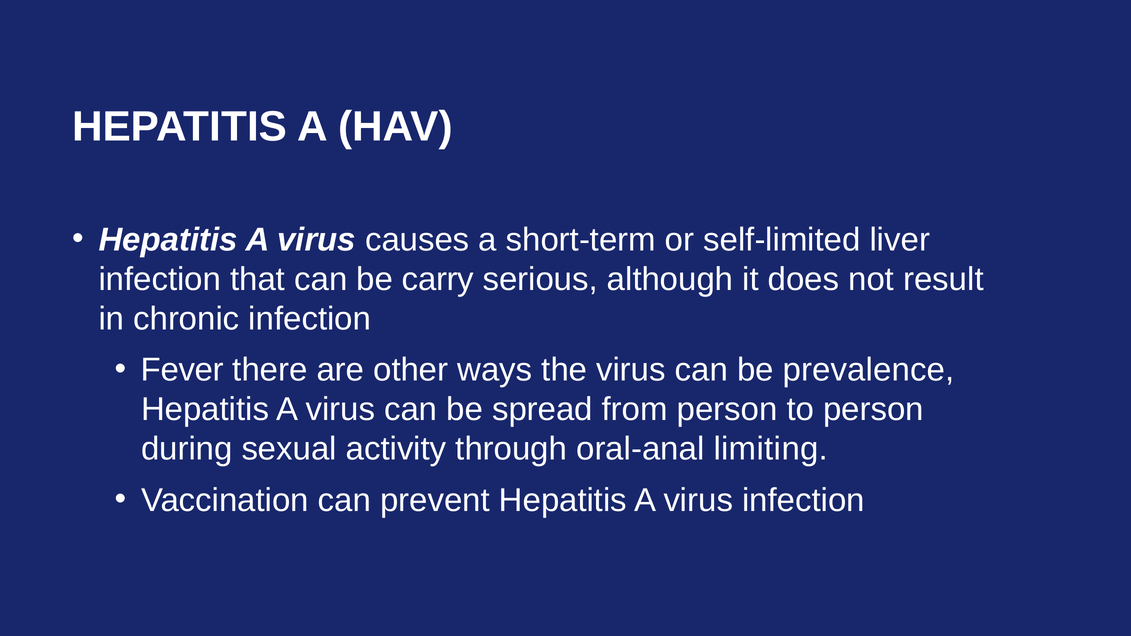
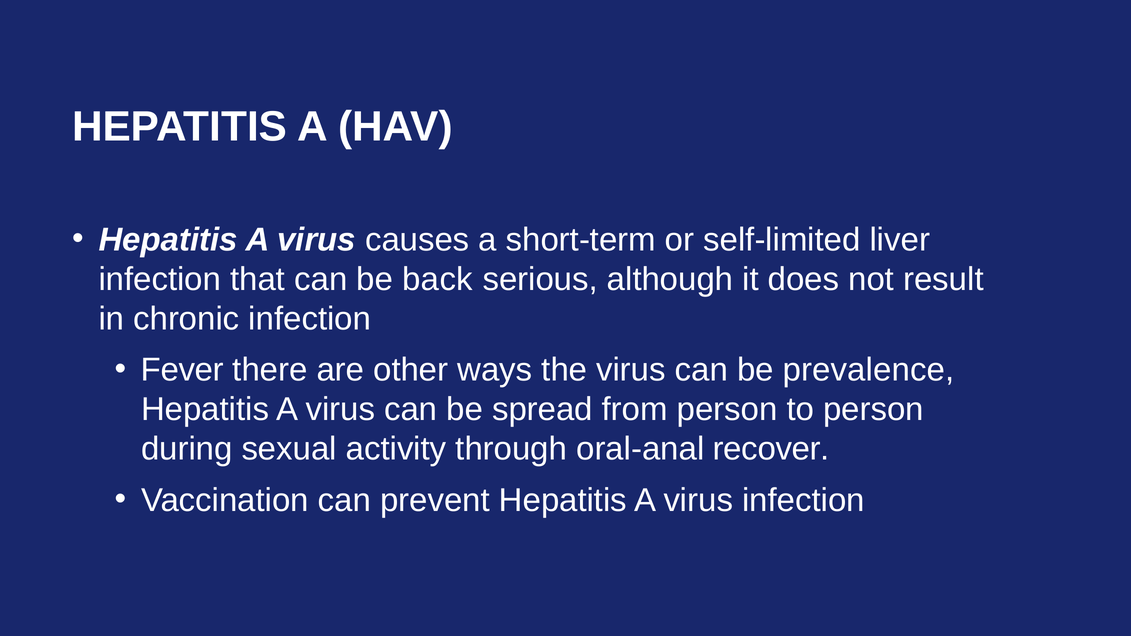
carry: carry -> back (438, 279)
limiting: limiting -> recover (771, 449)
